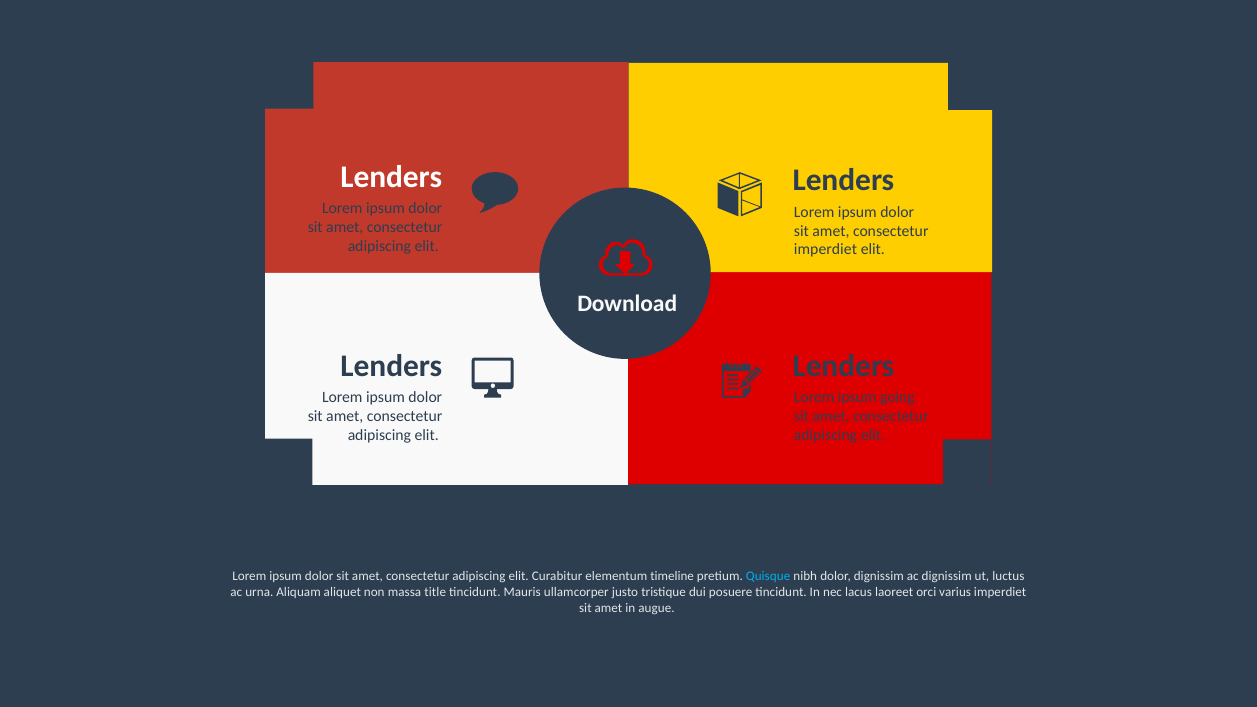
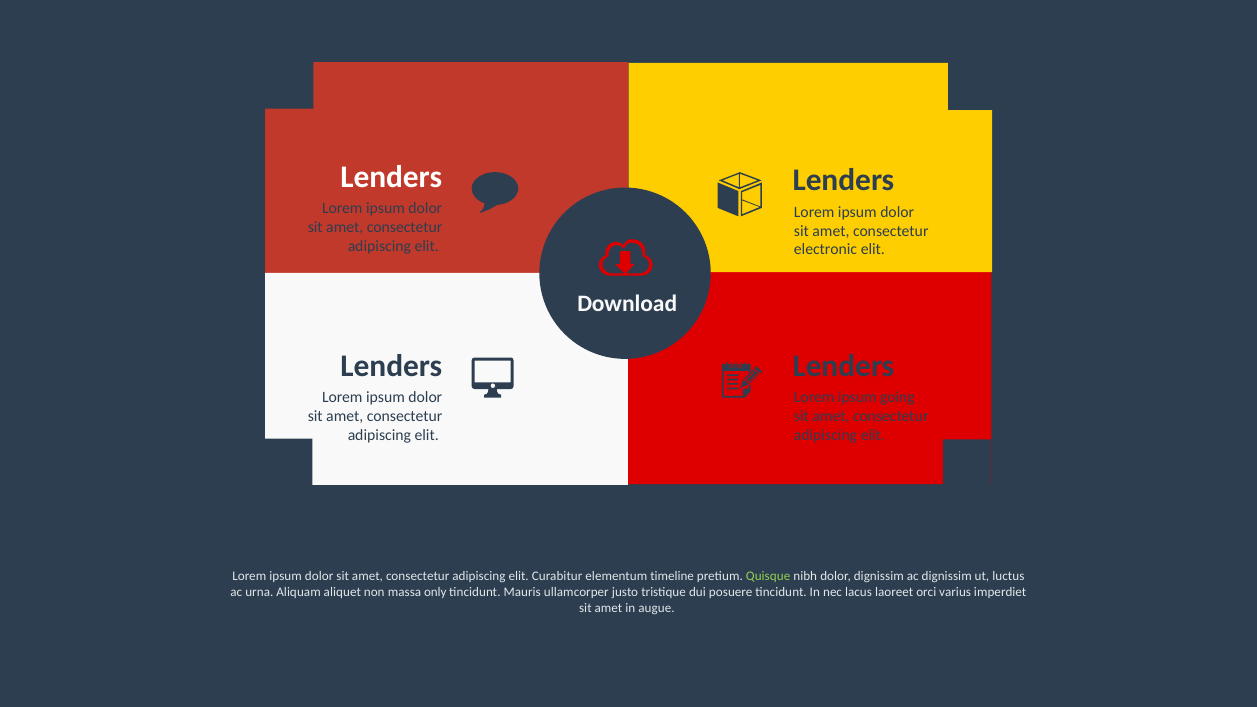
imperdiet: imperdiet -> electronic (826, 250)
Quisque colour: light blue -> light green (768, 576)
title: title -> only (435, 592)
